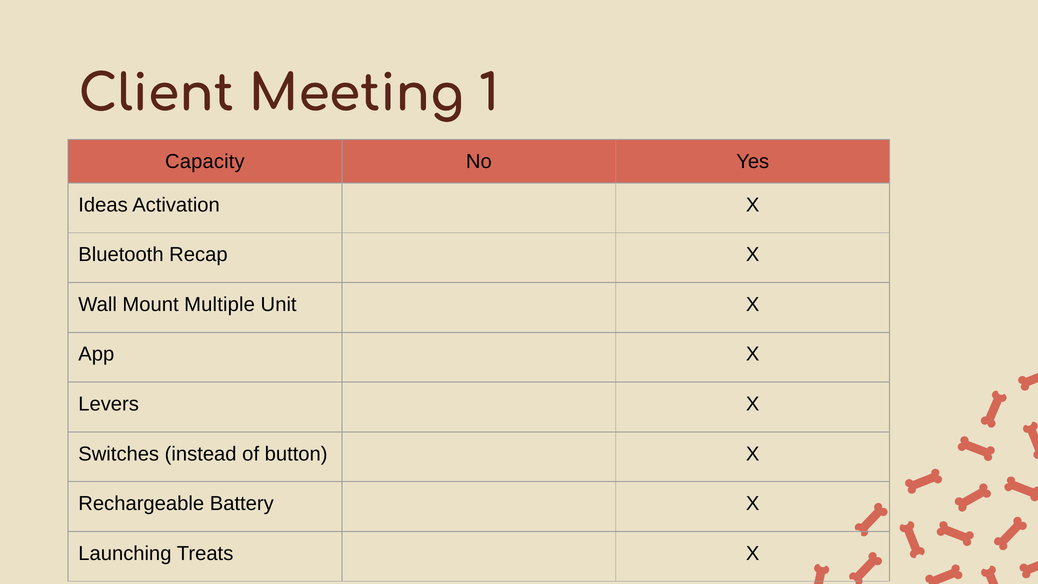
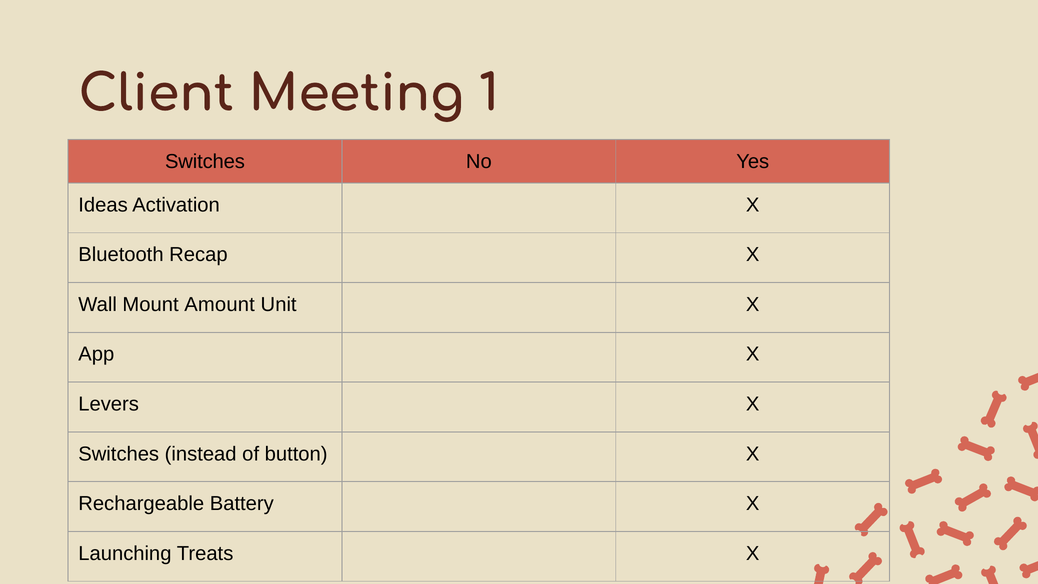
Capacity: Capacity -> Switches (205, 162)
Multiple: Multiple -> Amount (220, 304)
